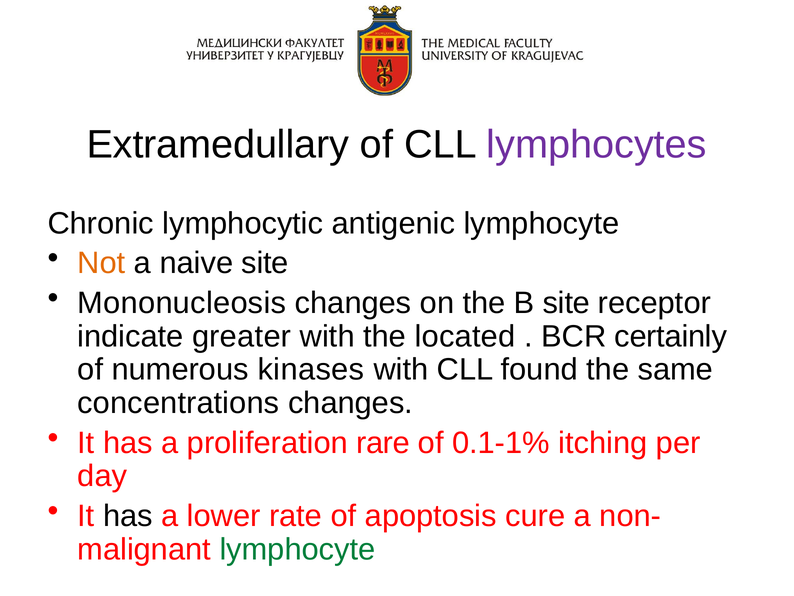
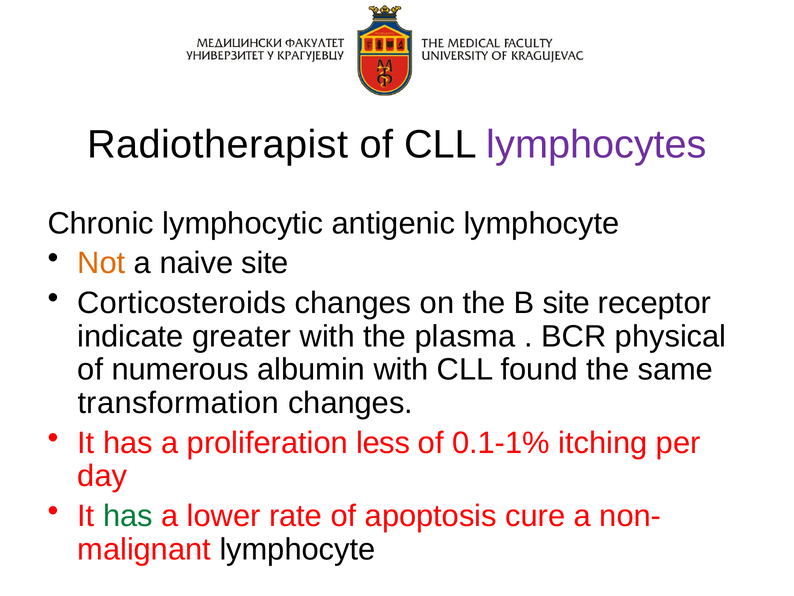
Extramedullary: Extramedullary -> Radiotherapist (218, 145)
Mononucleosis: Mononucleosis -> Corticosteroids (182, 303)
located: located -> plasma (465, 336)
certainly: certainly -> physical (671, 336)
kinases: kinases -> albumin (311, 369)
concentrations: concentrations -> transformation (178, 403)
rare: rare -> less (383, 442)
has colour: black -> green (128, 516)
lymphocyte colour: green -> black (297, 549)
